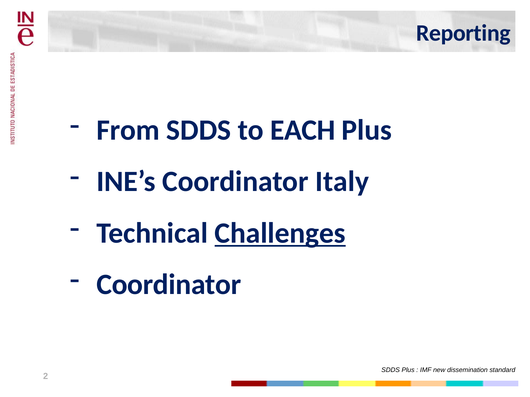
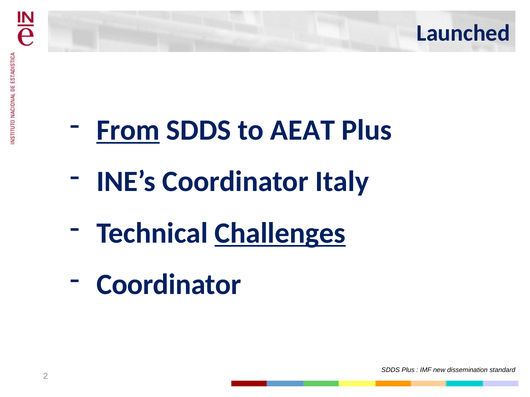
Reporting: Reporting -> Launched (463, 33)
From underline: none -> present (128, 130)
EACH: EACH -> AEAT (303, 130)
